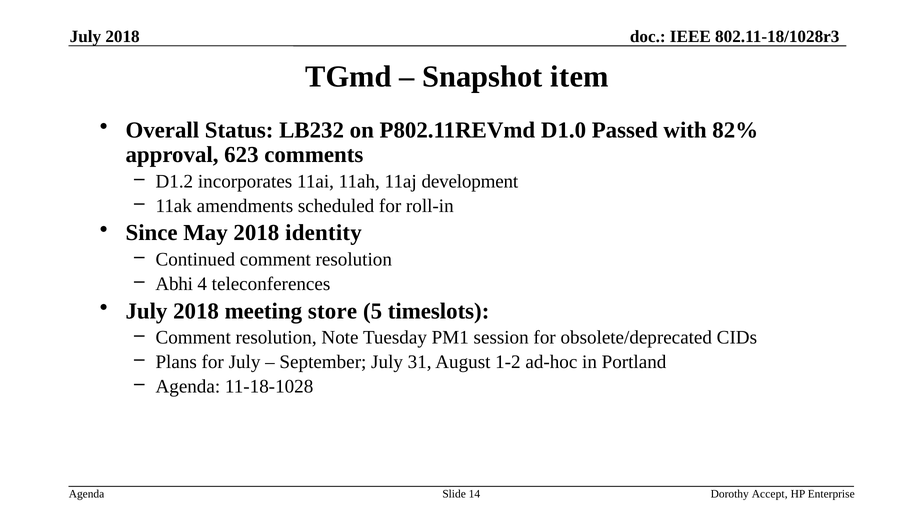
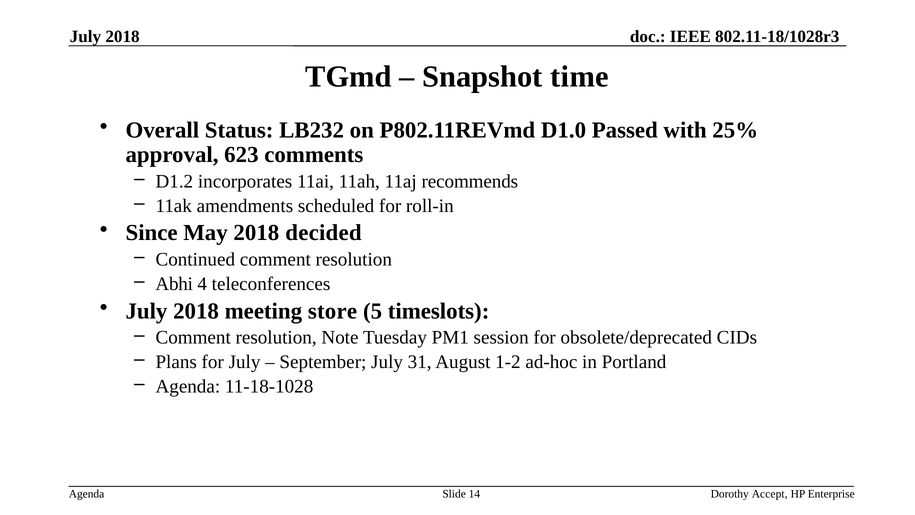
item: item -> time (580, 76)
82%: 82% -> 25% (735, 130)
development: development -> recommends (470, 181)
identity: identity -> decided (323, 233)
